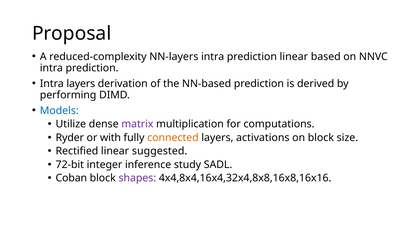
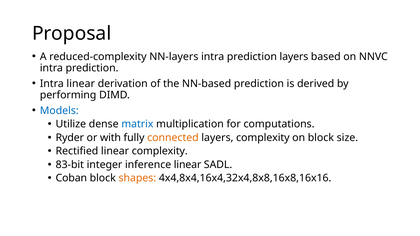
prediction linear: linear -> layers (294, 57)
Intra layers: layers -> linear (81, 84)
matrix colour: purple -> blue (137, 124)
layers activations: activations -> complexity (263, 138)
linear suggested: suggested -> complexity (160, 151)
72-bit: 72-bit -> 83-bit (70, 165)
inference study: study -> linear (188, 165)
shapes colour: purple -> orange (137, 178)
